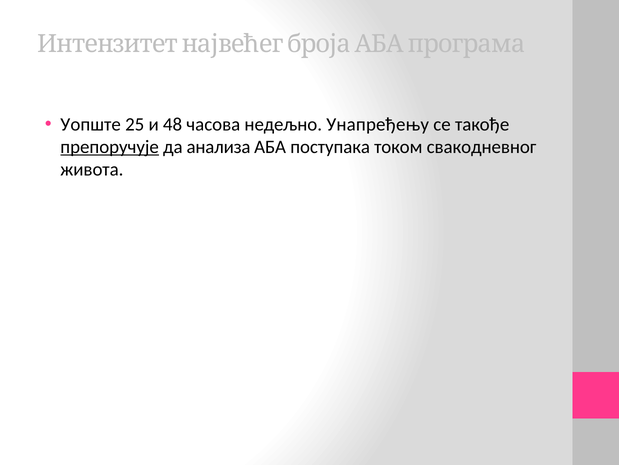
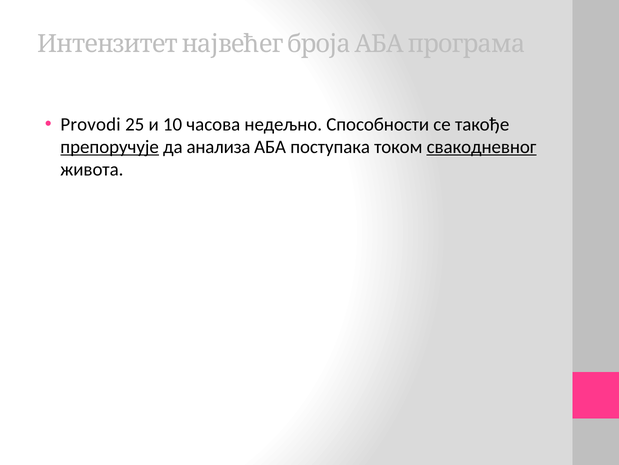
Уопште: Уопште -> Provodi (91, 124)
48: 48 -> 10 (173, 124)
Унапређењу: Унапређењу -> Способности (378, 124)
свакодневног underline: none -> present (482, 147)
